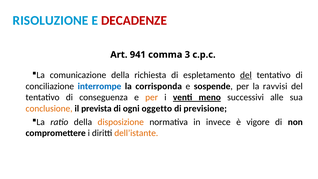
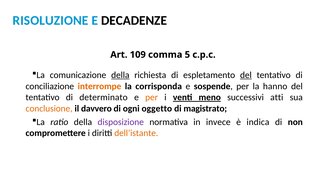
DECADENZE colour: red -> black (134, 21)
941: 941 -> 109 (138, 55)
3: 3 -> 5 (187, 55)
della underline: none -> present (120, 75)
interrompe colour: blue -> orange (100, 86)
ravvisi: ravvisi -> hanno (275, 86)
conseguenza: conseguenza -> determinato (103, 97)
alle: alle -> atti (277, 97)
prevista: prevista -> davvero (96, 108)
previsione: previsione -> magistrato (205, 108)
disposizione colour: orange -> purple (121, 122)
vigore: vigore -> indica (258, 122)
